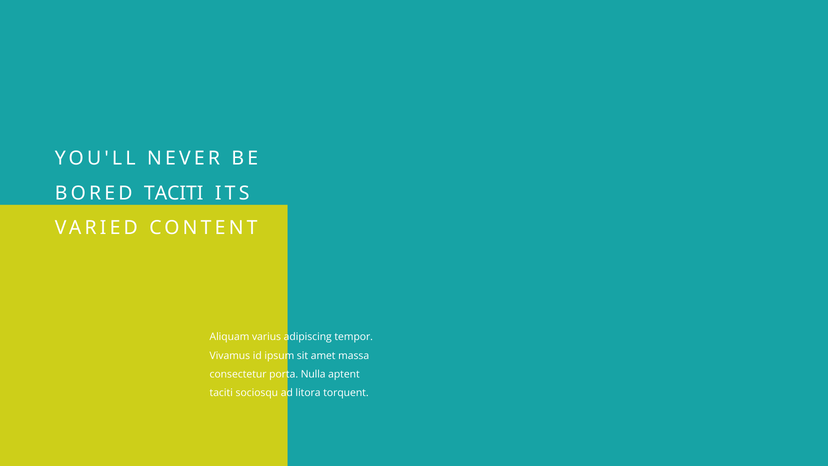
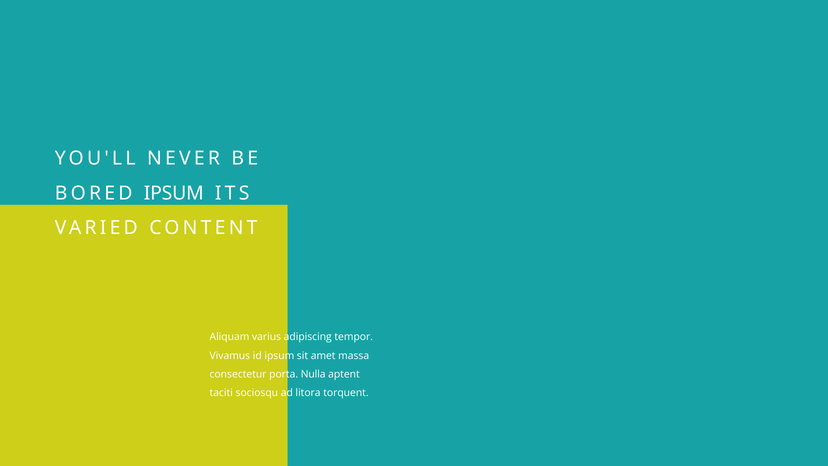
BORED TACITI: TACITI -> IPSUM (174, 193)
